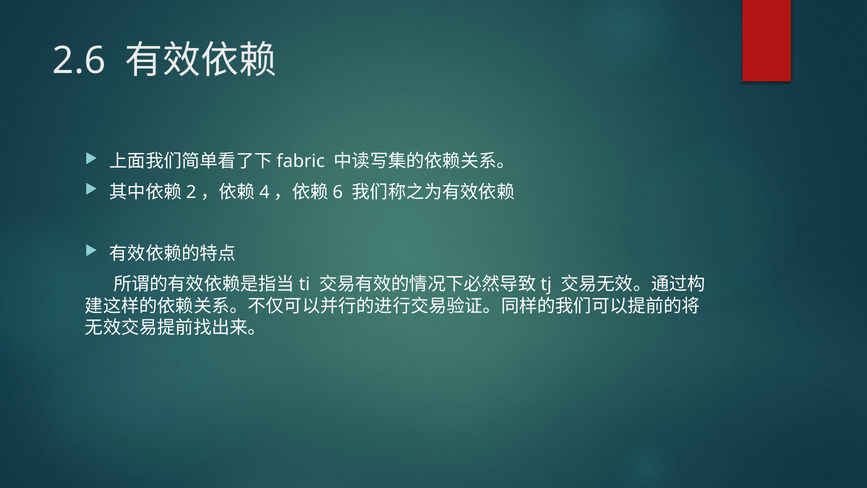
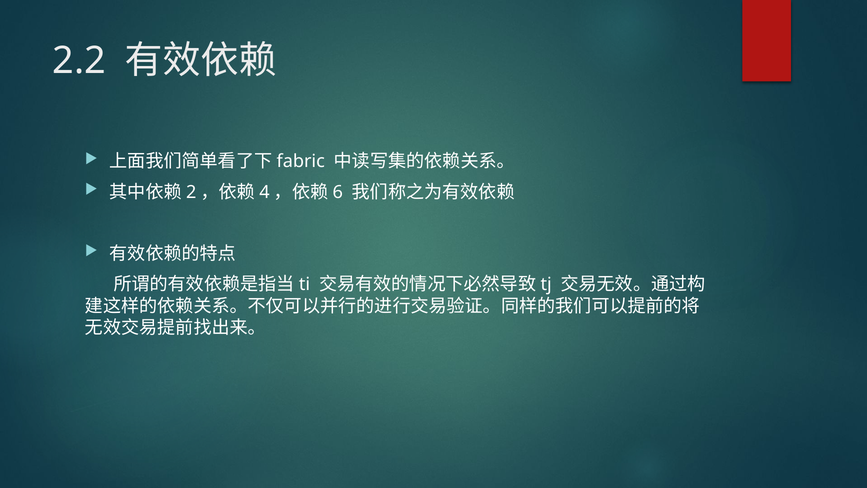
2.6: 2.6 -> 2.2 (79, 61)
